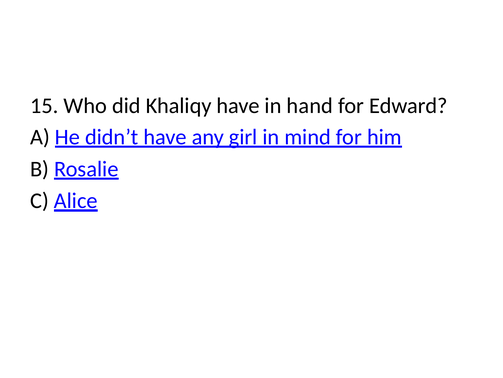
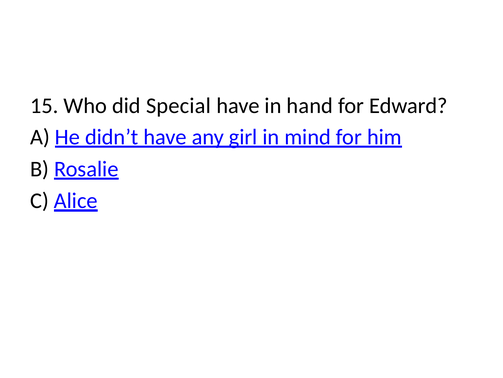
Khaliqy: Khaliqy -> Special (178, 106)
